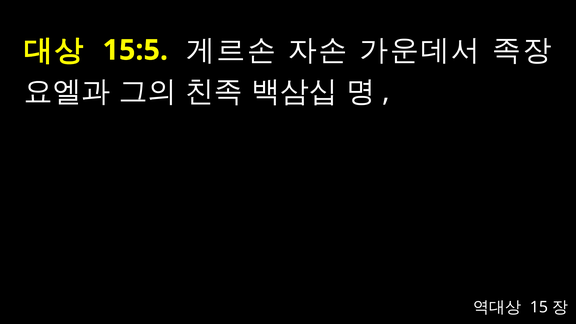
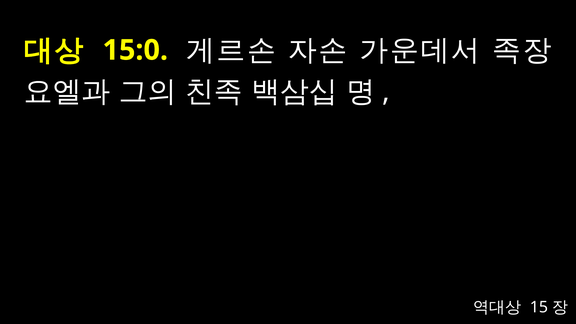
15:5: 15:5 -> 15:0 (135, 50)
